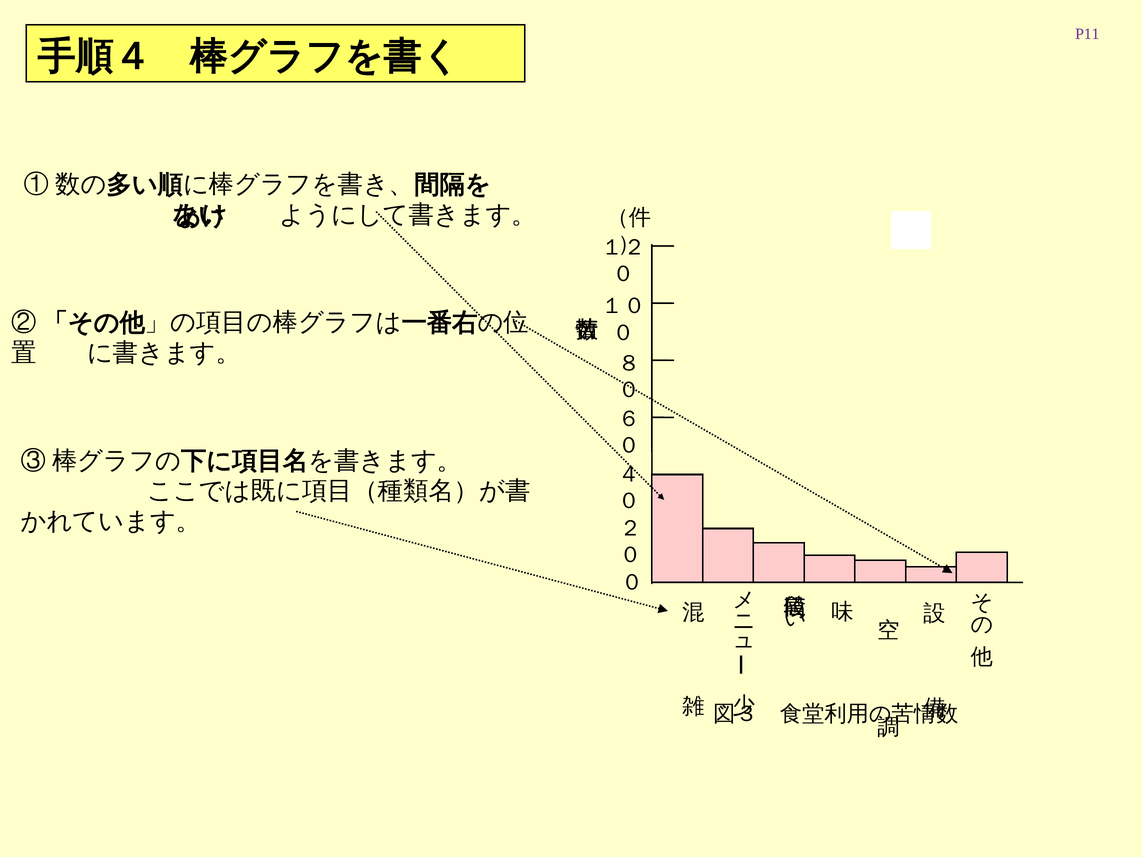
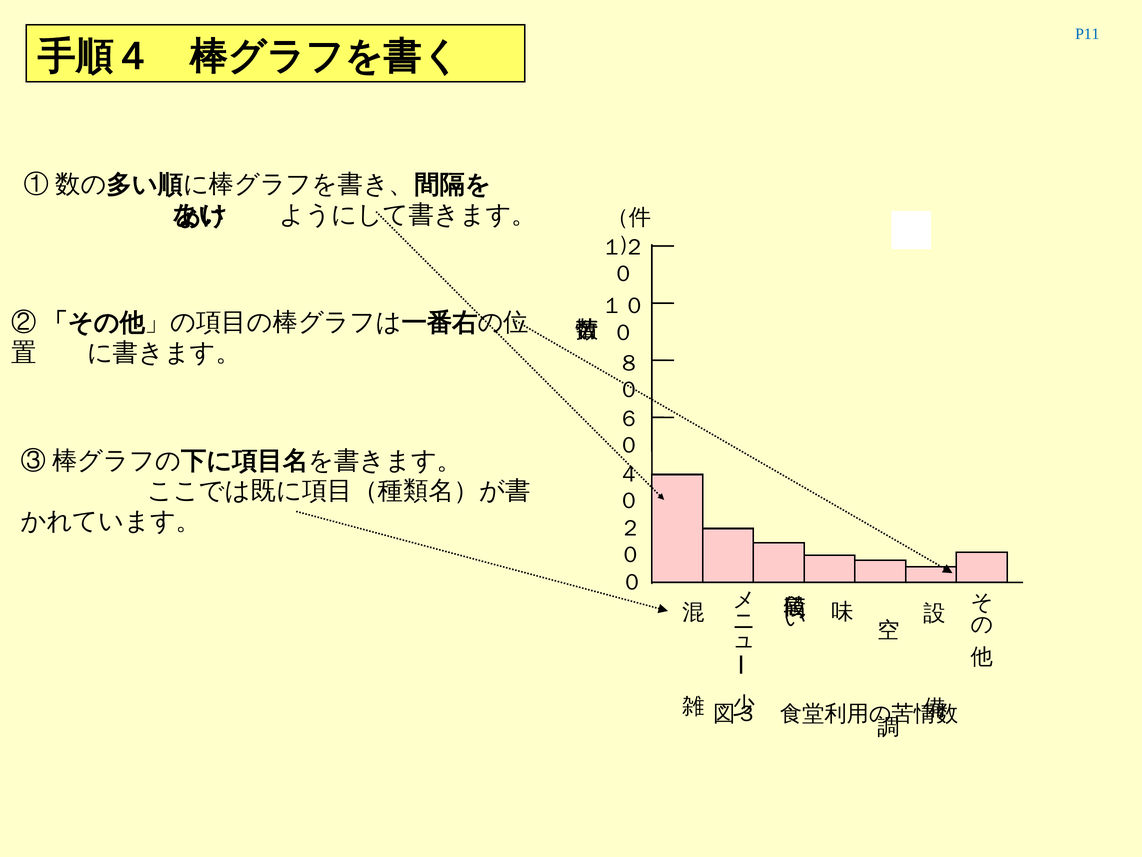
P11 colour: purple -> blue (1087, 34)
